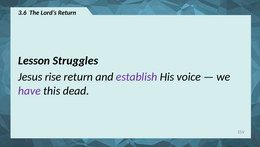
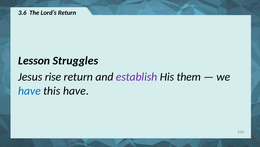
voice: voice -> them (189, 77)
have colour: purple -> blue (29, 91)
this dead: dead -> have (76, 91)
